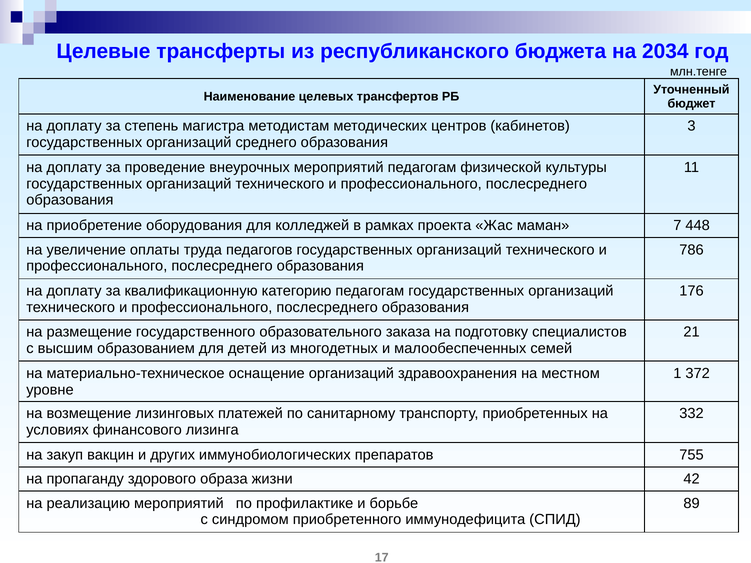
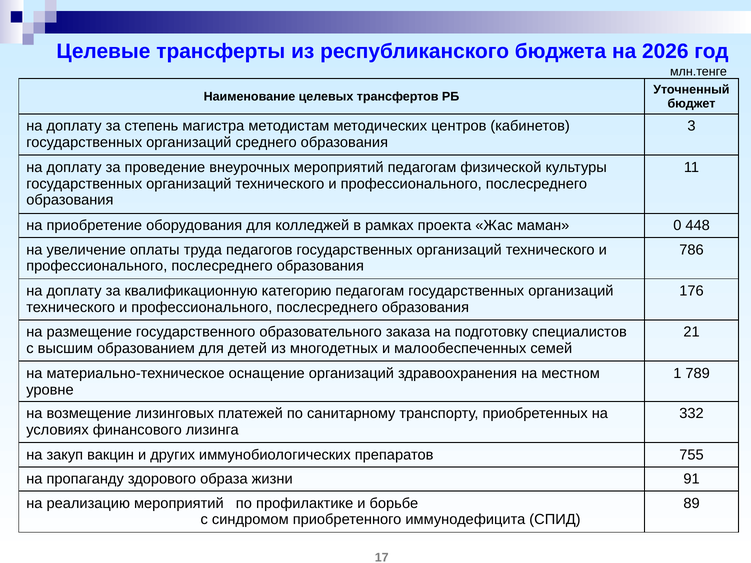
2034: 2034 -> 2026 (665, 52)
7: 7 -> 0 (677, 226)
372: 372 -> 789 (698, 373)
42: 42 -> 91 (692, 479)
